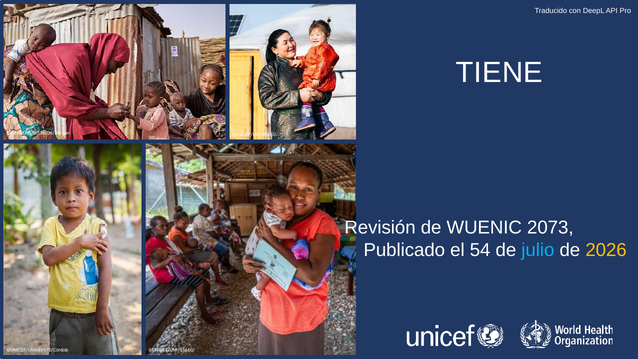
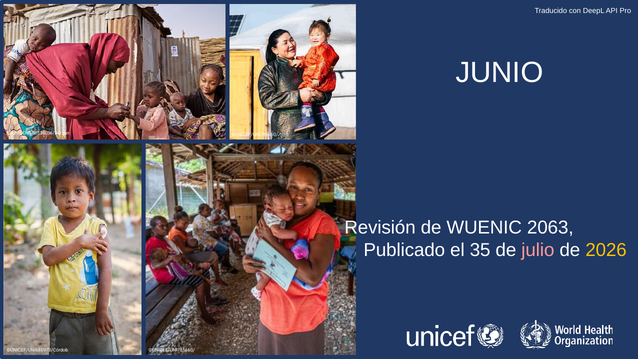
TIENE: TIENE -> JUNIO (499, 73)
2073: 2073 -> 2063 (550, 228)
54: 54 -> 35 (480, 250)
julio colour: light blue -> pink (538, 250)
